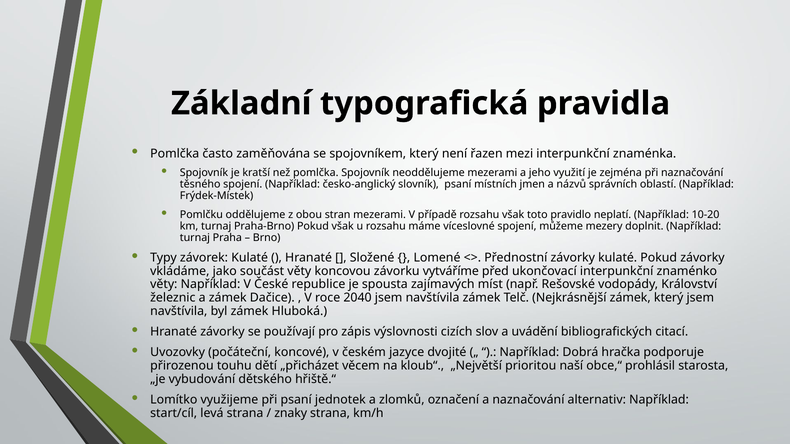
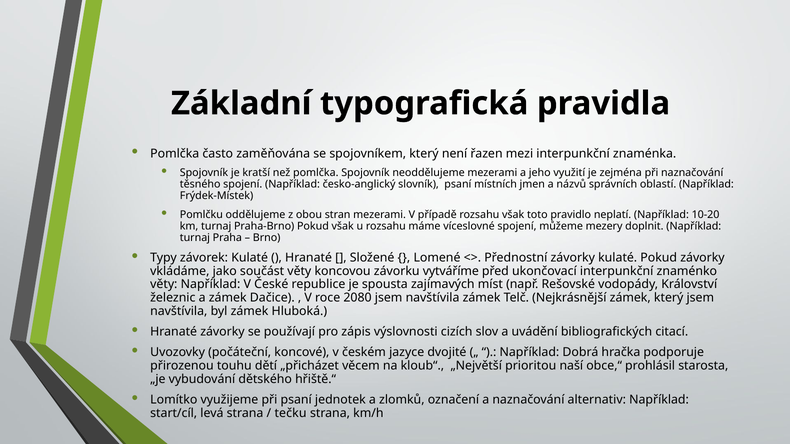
2040: 2040 -> 2080 (358, 298)
znaky: znaky -> tečku (291, 413)
